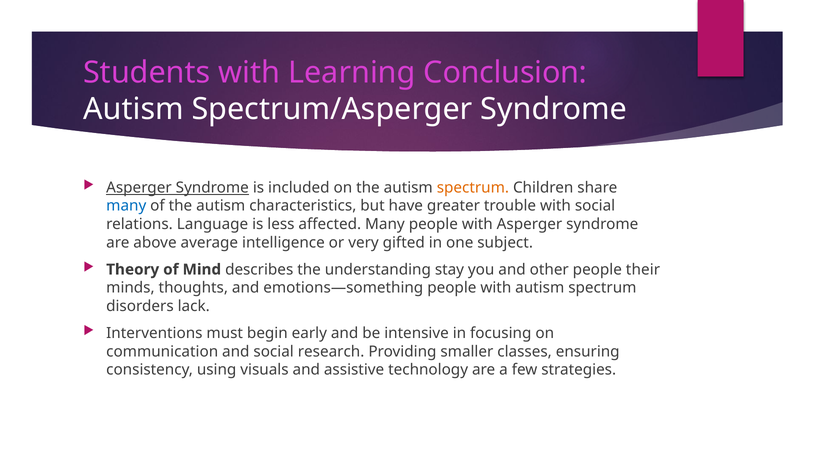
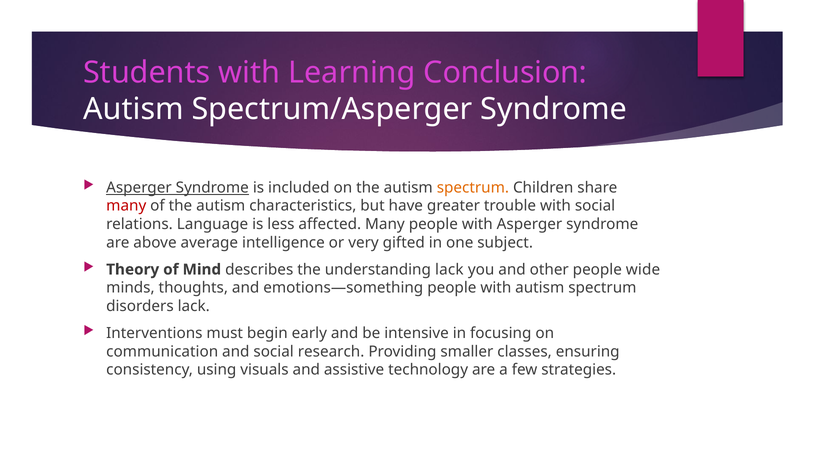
many colour: blue -> red (126, 206)
understanding stay: stay -> lack (449, 269)
their: their -> wide (643, 269)
